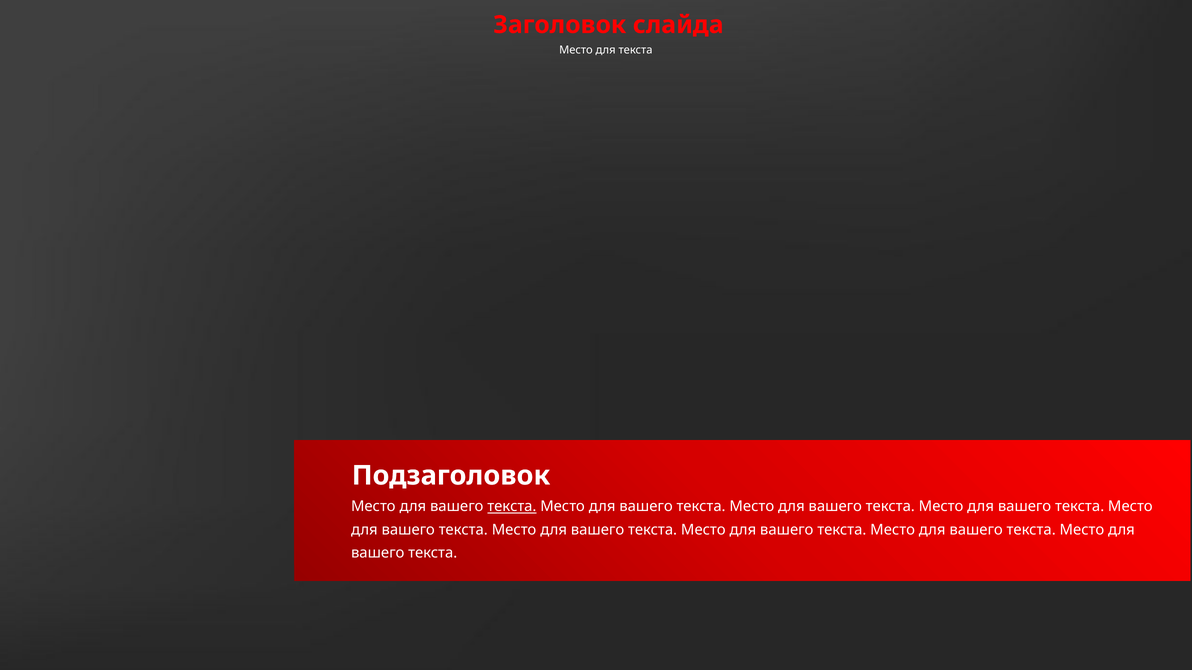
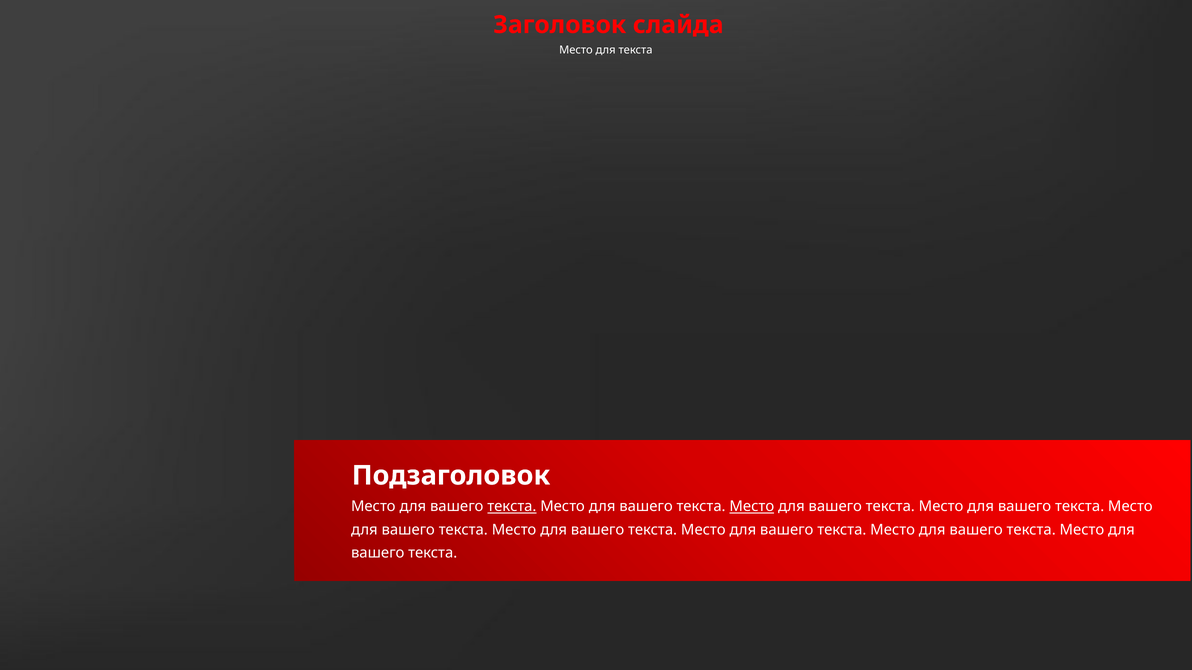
Место underline: none -> present (752, 507)
